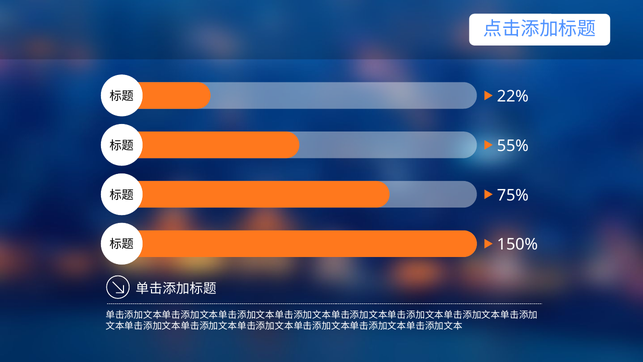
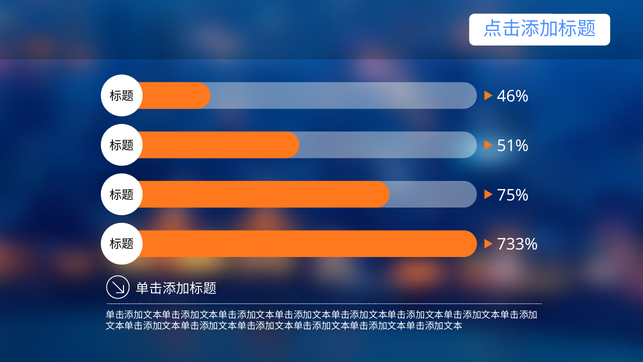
22%: 22% -> 46% (513, 96)
55%: 55% -> 51% (513, 146)
150%: 150% -> 733% (517, 244)
